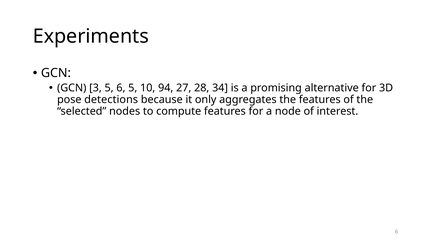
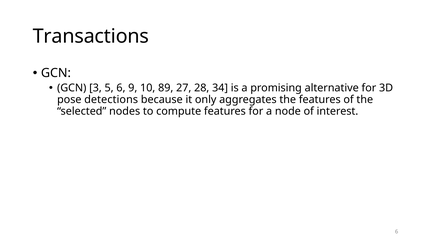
Experiments: Experiments -> Transactions (91, 36)
6 5: 5 -> 9 (133, 88)
94: 94 -> 89 (166, 88)
